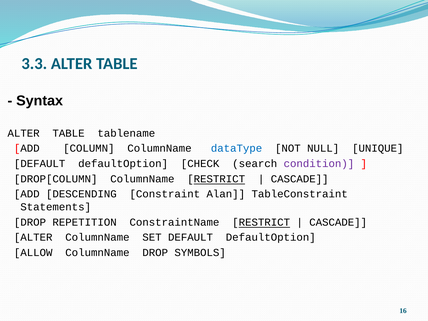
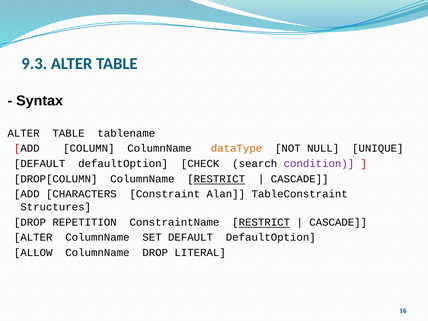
3.3: 3.3 -> 9.3 (34, 64)
dataType colour: blue -> orange (237, 148)
DESCENDING: DESCENDING -> CHARACTERS (81, 194)
Statements: Statements -> Structures (56, 207)
SYMBOLS: SYMBOLS -> LITERAL (200, 253)
